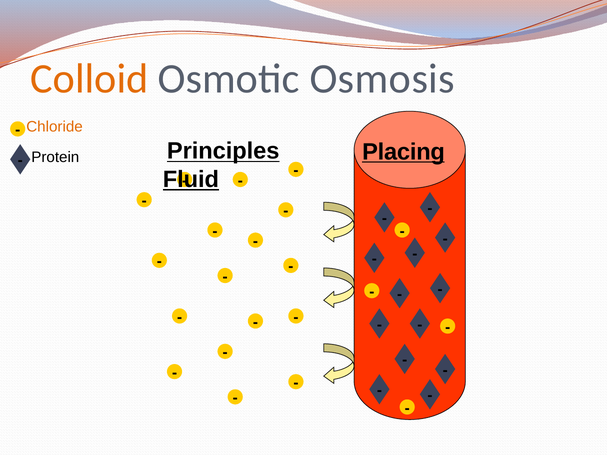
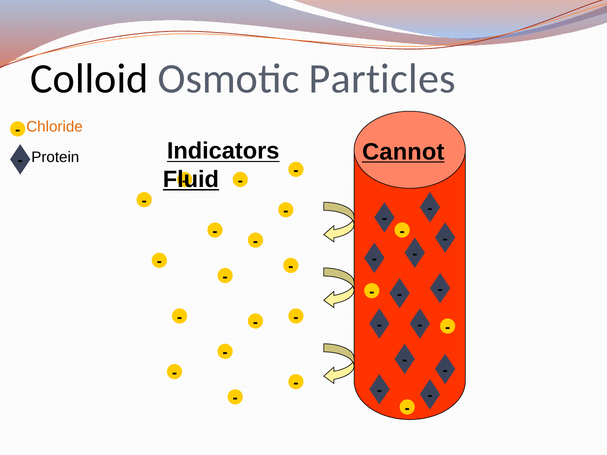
Colloid colour: orange -> black (89, 79)
Osmosis: Osmosis -> Particles (382, 79)
Principles: Principles -> Indicators (223, 151)
Placing: Placing -> Cannot (403, 152)
